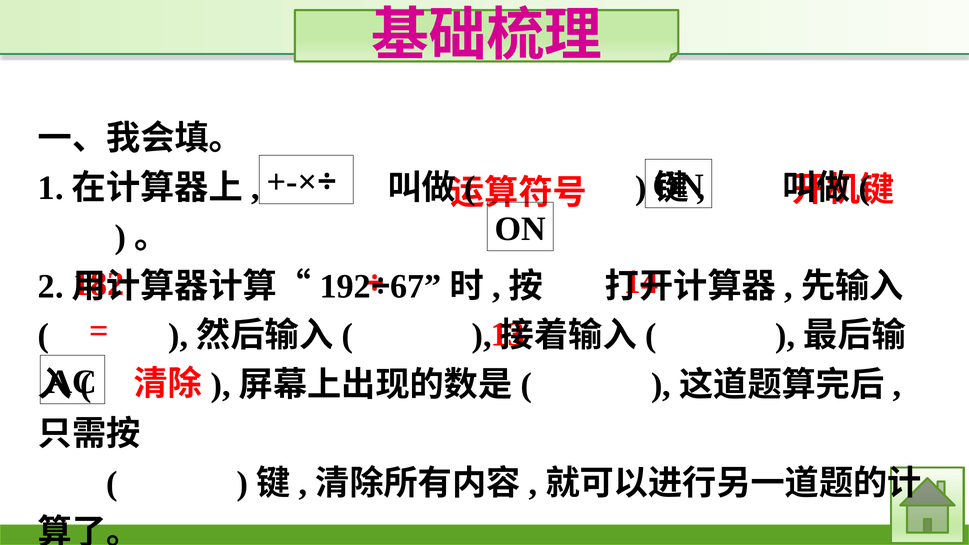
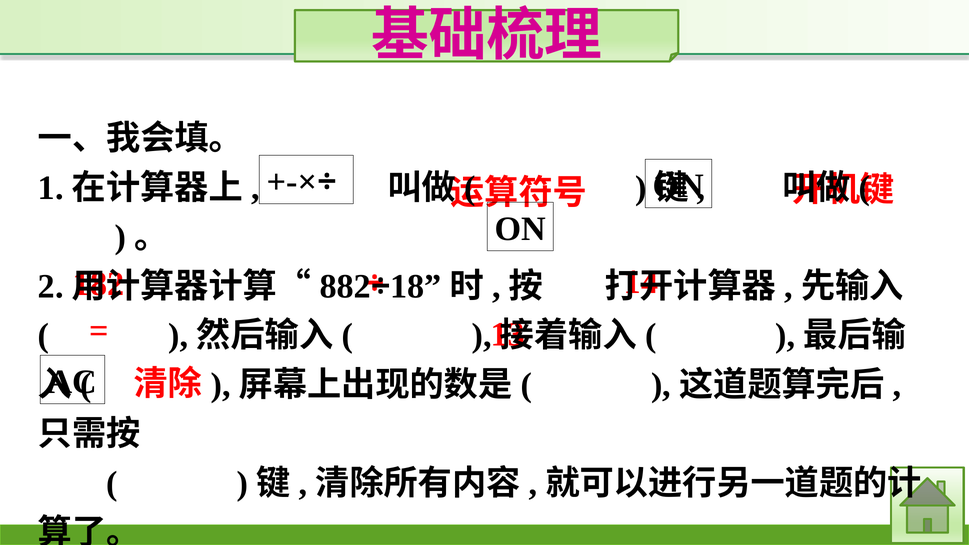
192: 192 -> 882 (345, 286)
67: 67 -> 18 (416, 286)
